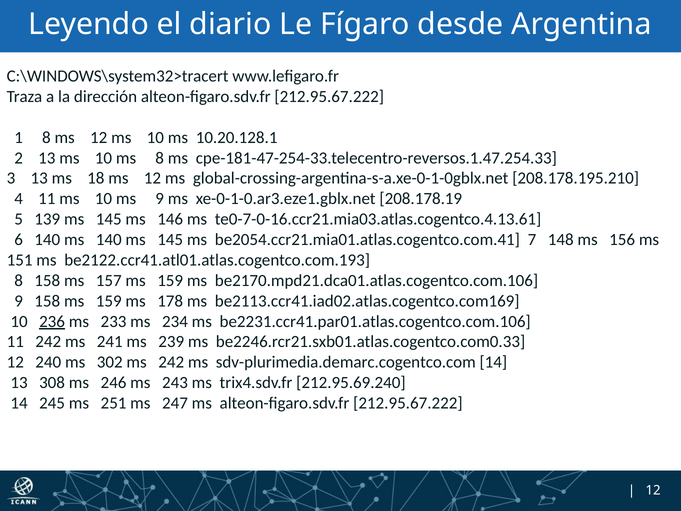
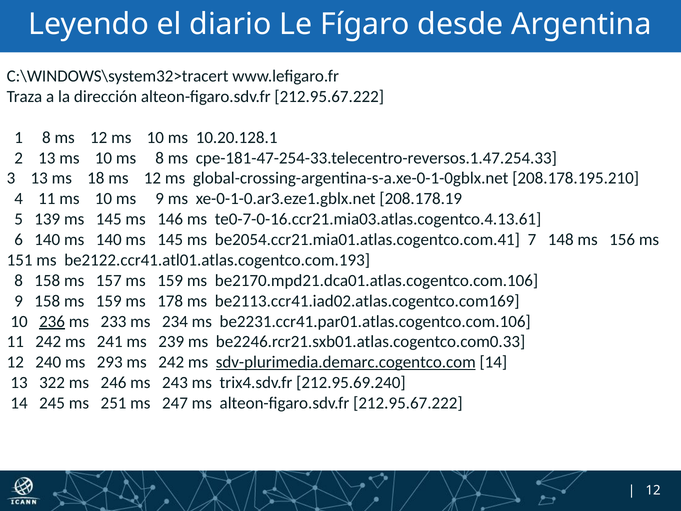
302: 302 -> 293 (110, 362)
sdv-plurimedia.demarc.cogentco.com underline: none -> present (346, 362)
308: 308 -> 322 (52, 383)
